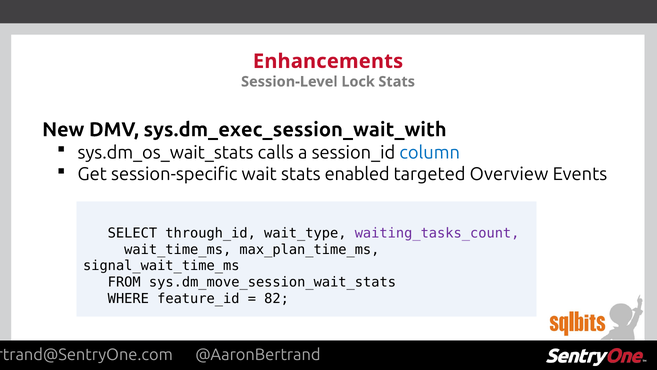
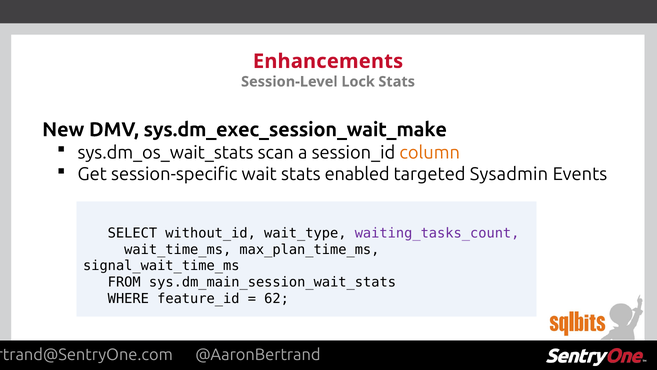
sys.dm_exec_session_wait_with: sys.dm_exec_session_wait_with -> sys.dm_exec_session_wait_make (295, 129)
calls: calls -> scan (276, 152)
column colour: blue -> orange (430, 152)
Overview: Overview -> Sysadmin (509, 174)
through_id: through_id -> without_id (211, 233)
sys.dm_move_session_wait_stats: sys.dm_move_session_wait_stats -> sys.dm_main_session_wait_stats (272, 282)
82: 82 -> 62 (277, 298)
